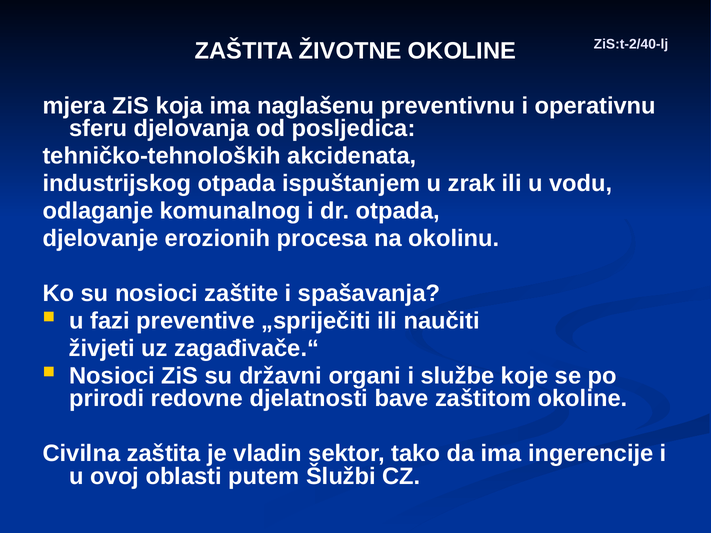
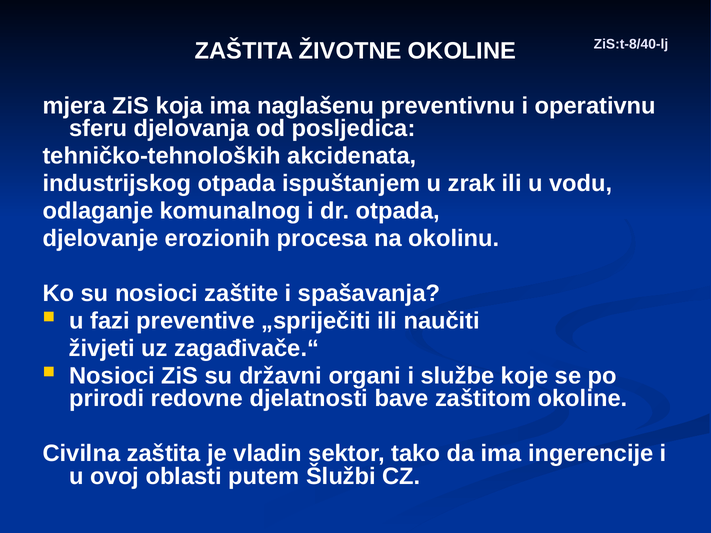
ZiS:t-2/40-lj: ZiS:t-2/40-lj -> ZiS:t-8/40-lj (631, 44)
